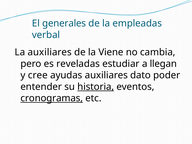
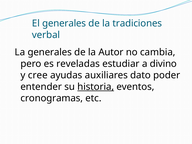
empleadas: empleadas -> tradiciones (137, 23)
La auxiliares: auxiliares -> generales (50, 52)
Viene: Viene -> Autor (111, 52)
llegan: llegan -> divino (163, 64)
cronogramas underline: present -> none (52, 98)
